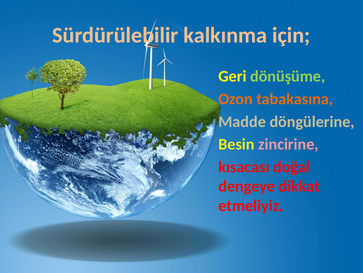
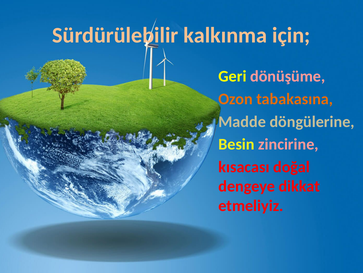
dönüşüme colour: light green -> pink (288, 76)
